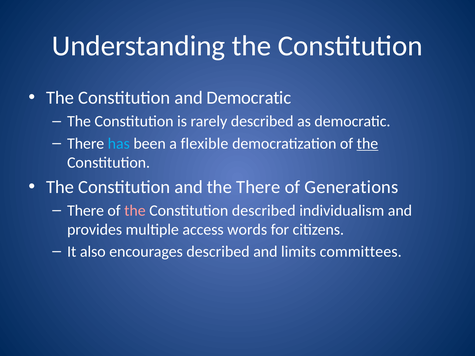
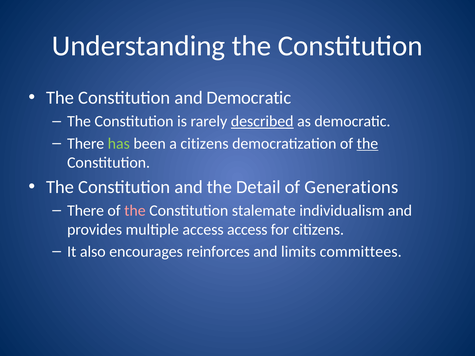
described underline: none -> present (262, 121)
has colour: light blue -> light green (119, 144)
a flexible: flexible -> citizens (205, 144)
the There: There -> Detail (258, 187)
Constitution described: described -> stalemate (264, 211)
access words: words -> access (247, 230)
encourages described: described -> reinforces (218, 252)
